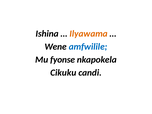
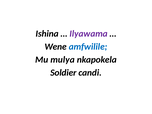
Ilyawama colour: orange -> purple (89, 34)
fyonse: fyonse -> mulya (63, 60)
Cikuku: Cikuku -> Soldier (63, 73)
